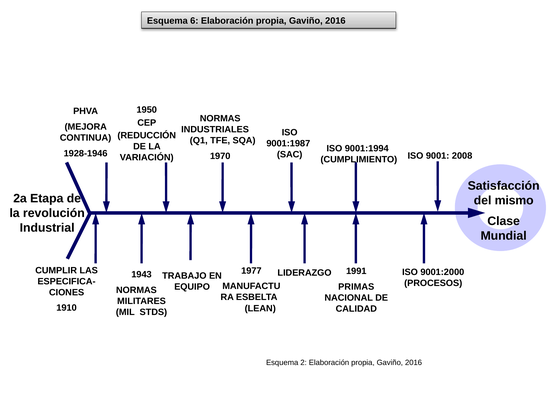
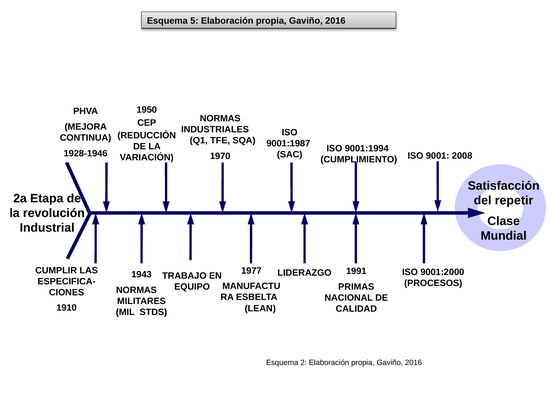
6: 6 -> 5 (194, 21)
mismo: mismo -> repetir (514, 200)
